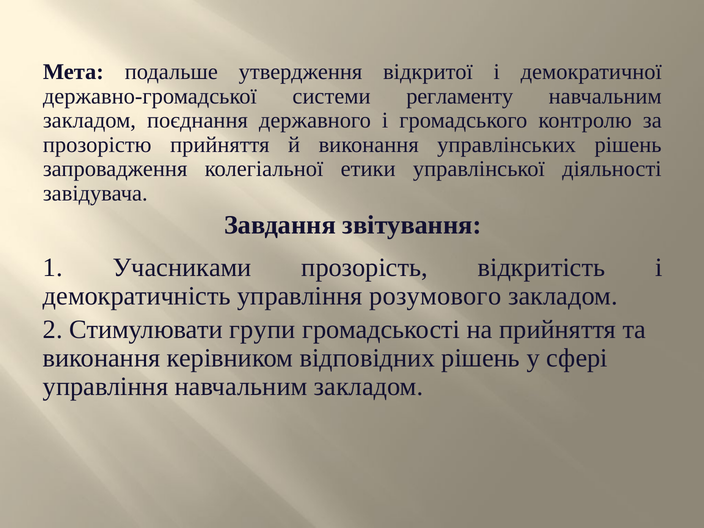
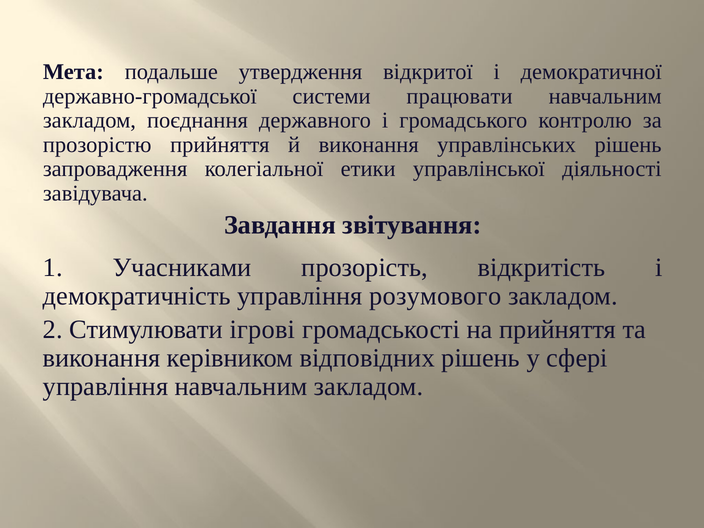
регламенту: регламенту -> працювати (460, 96)
групи: групи -> ігрові (262, 329)
